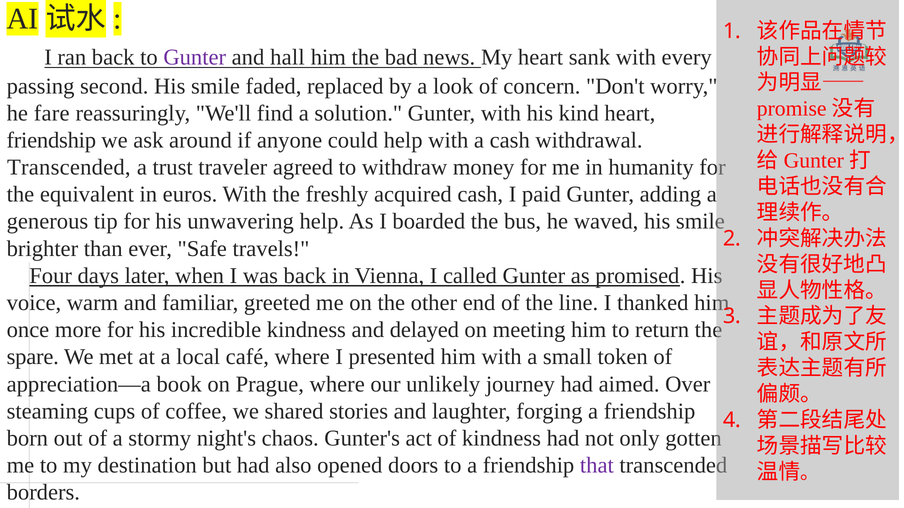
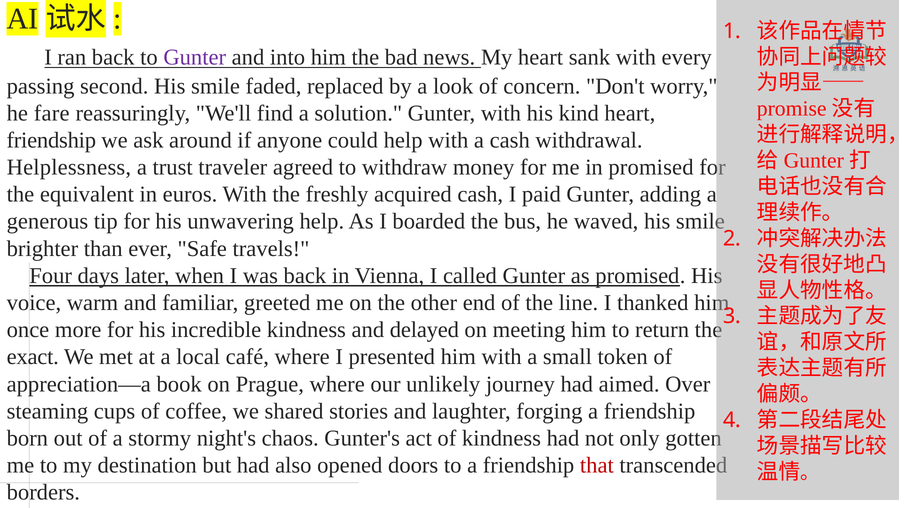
hall: hall -> into (288, 58)
Transcended: Transcended -> Helplessness (69, 168)
in humanity: humanity -> promised (651, 168)
spare: spare -> exact (33, 357)
that colour: purple -> red (597, 466)
